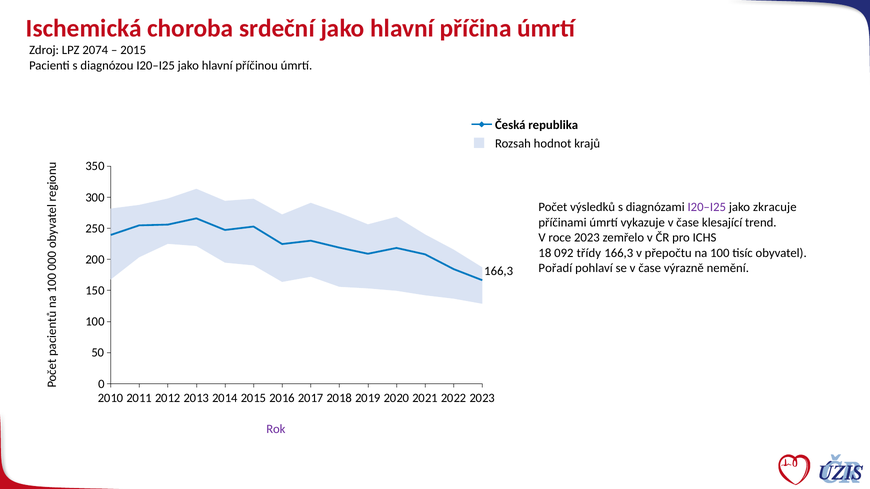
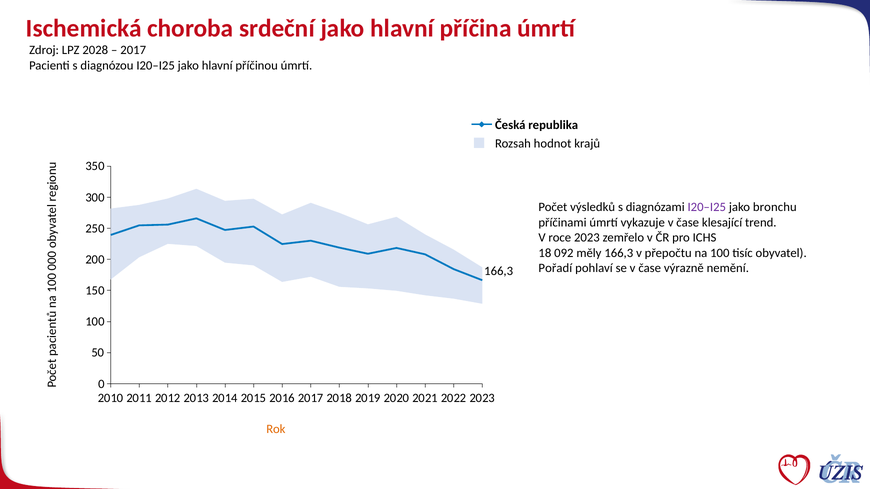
2074: 2074 -> 2028 (95, 50)
2015: 2015 -> 2017 (133, 50)
zkracuje: zkracuje -> bronchu (775, 207)
třídy: třídy -> měly (589, 253)
Rok colour: purple -> orange (276, 429)
